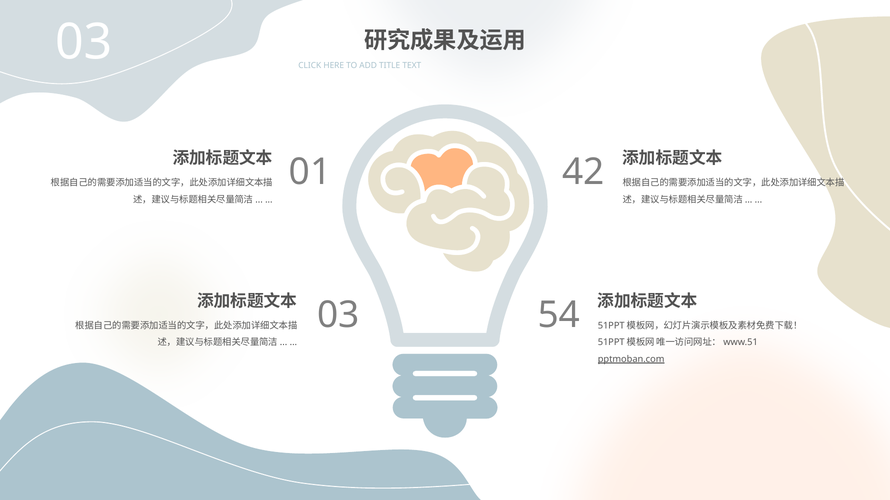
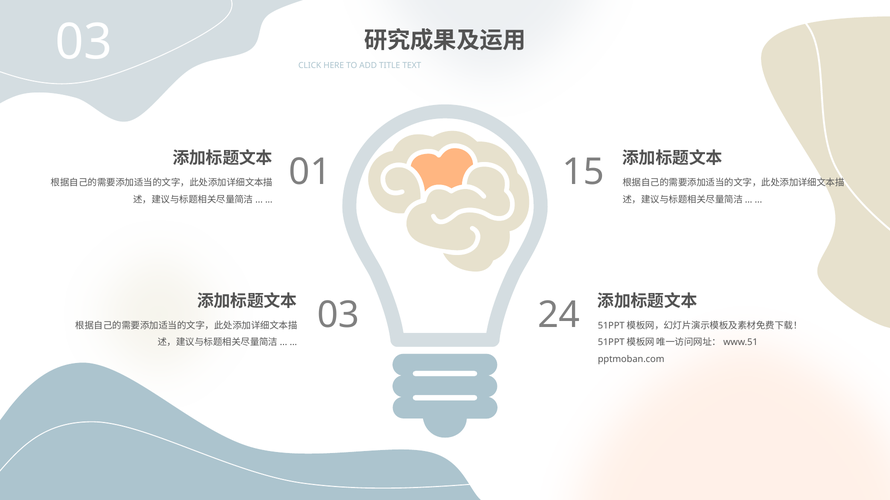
42: 42 -> 15 (583, 172)
54: 54 -> 24 (559, 315)
pptmoban.com underline: present -> none (631, 359)
